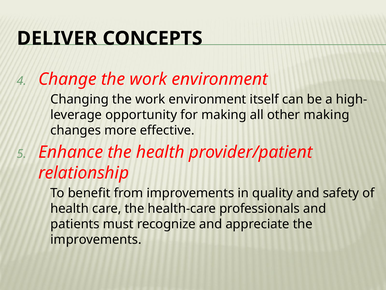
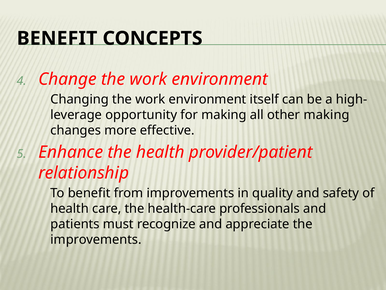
DELIVER: DELIVER -> BENEFIT (57, 38)
